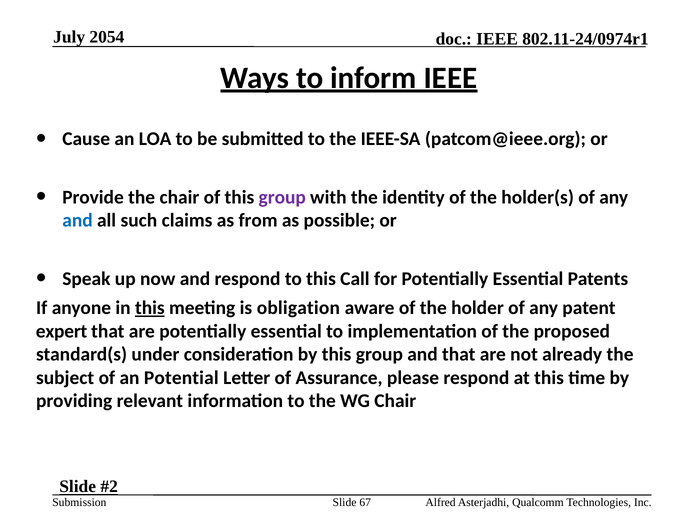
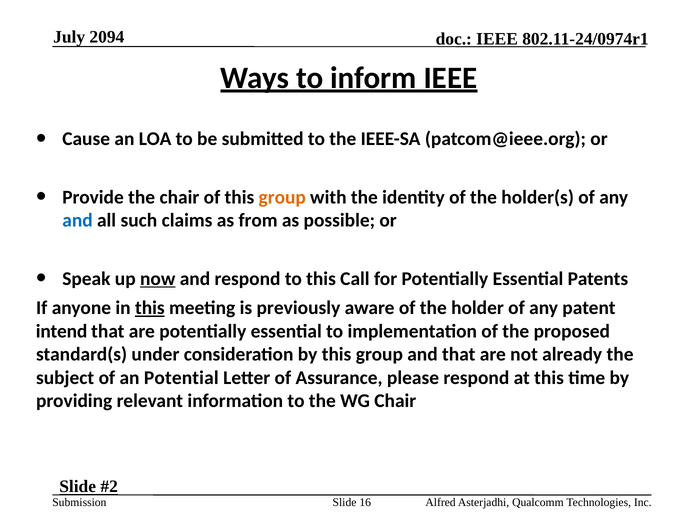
2054: 2054 -> 2094 (107, 37)
group colour: purple -> orange (282, 197)
now underline: none -> present (158, 278)
obligation: obligation -> previously (298, 308)
expert: expert -> intend (62, 331)
67: 67 -> 16 (365, 502)
